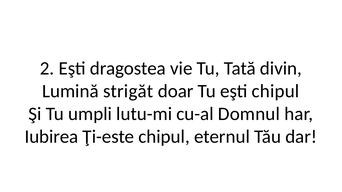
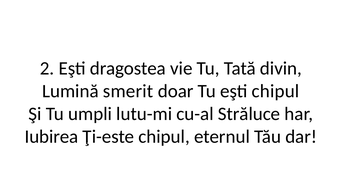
strigăt: strigăt -> smerit (128, 91)
Domnul: Domnul -> Străluce (249, 114)
